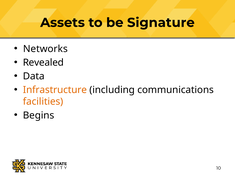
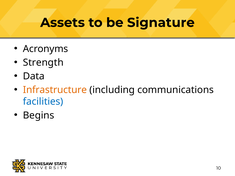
Networks: Networks -> Acronyms (46, 49)
Revealed: Revealed -> Strength (43, 63)
facilities colour: orange -> blue (43, 102)
